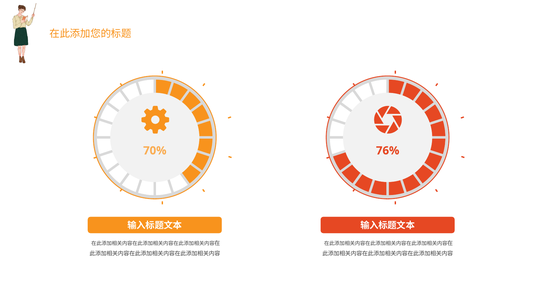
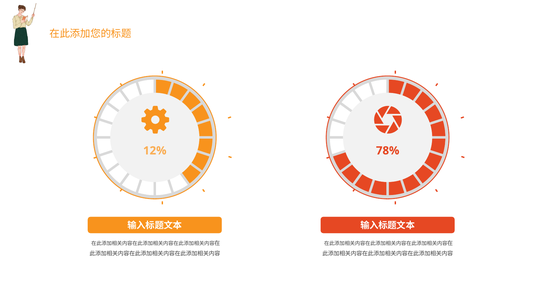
70%: 70% -> 12% (155, 150)
76%: 76% -> 78% (388, 150)
